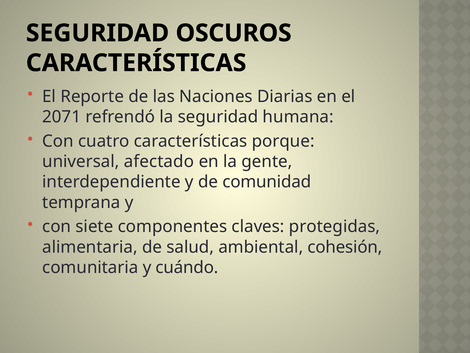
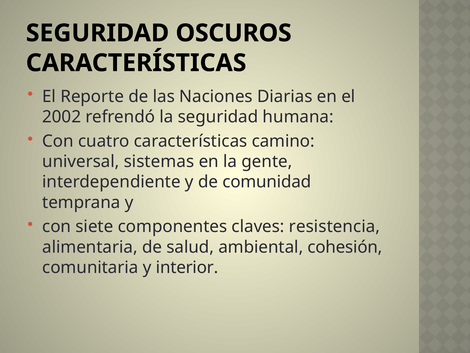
2071: 2071 -> 2002 (62, 117)
porque: porque -> camino (283, 141)
afectado: afectado -> sistemas (159, 161)
protegidas: protegidas -> resistencia (335, 226)
cuándo: cuándo -> interior (187, 267)
